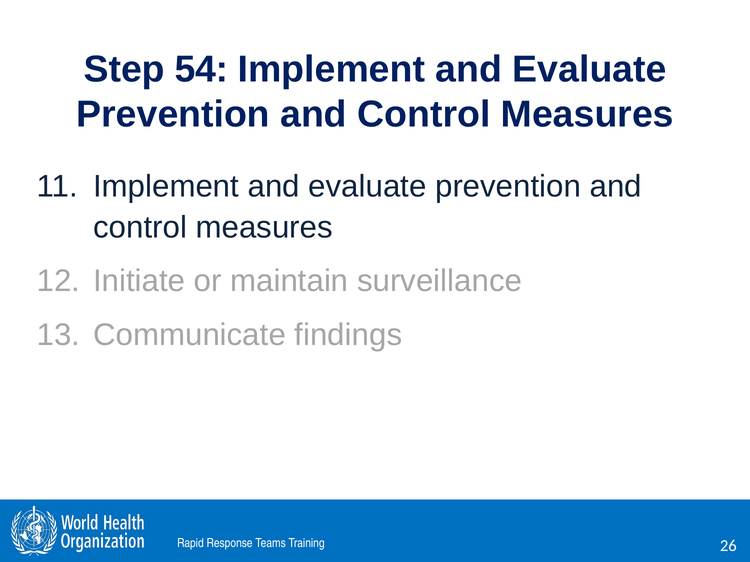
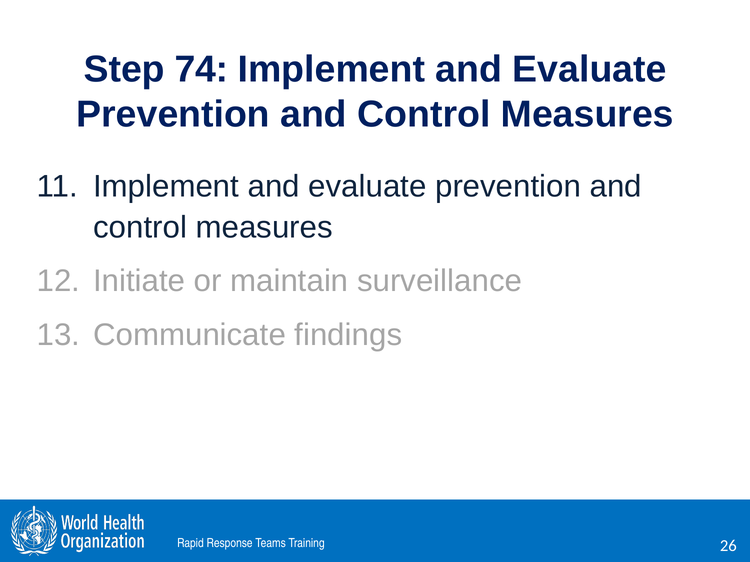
54: 54 -> 74 (201, 70)
